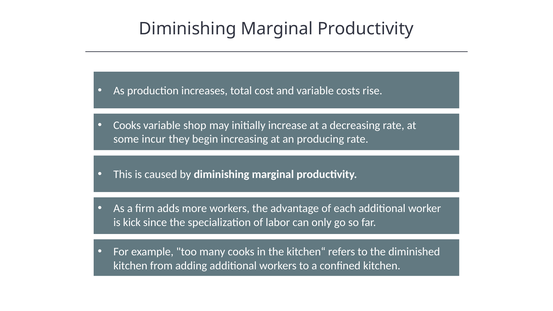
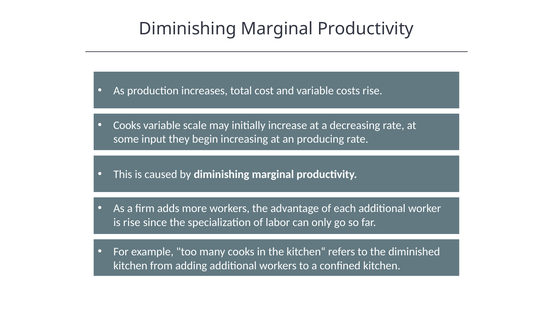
shop: shop -> scale (195, 125)
incur: incur -> input (154, 139)
is kick: kick -> rise (132, 222)
